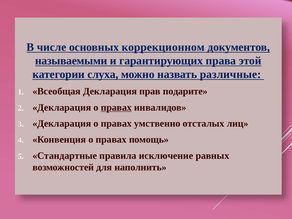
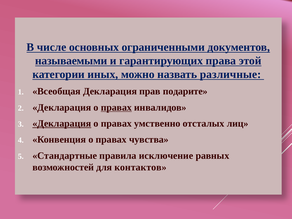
коррекционном: коррекционном -> ограниченными (163, 47)
слуха: слуха -> иных (103, 74)
Декларация underline: none -> present (62, 123)
помощь: помощь -> чувства (149, 140)
наполнить: наполнить -> контактов (140, 167)
